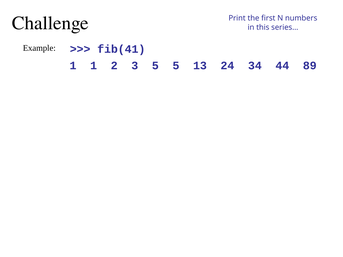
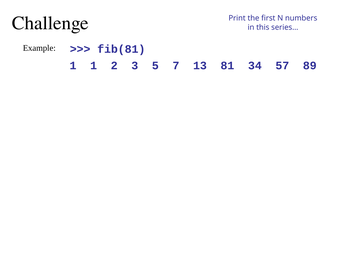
fib(41: fib(41 -> fib(81 (121, 49)
5 5: 5 -> 7 (176, 66)
24: 24 -> 81 (227, 66)
44: 44 -> 57 (282, 66)
